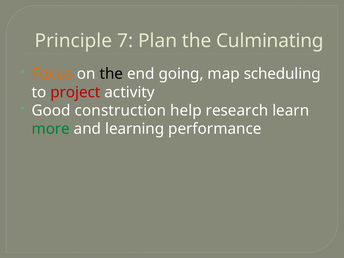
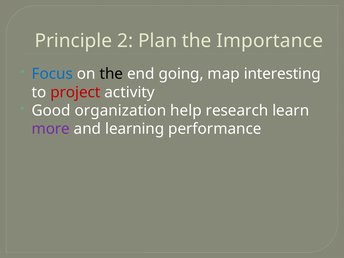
7: 7 -> 2 (125, 41)
Culminating: Culminating -> Importance (270, 41)
Focus colour: orange -> blue (52, 74)
scheduling: scheduling -> interesting (282, 74)
construction: construction -> organization (120, 111)
more colour: green -> purple (51, 129)
